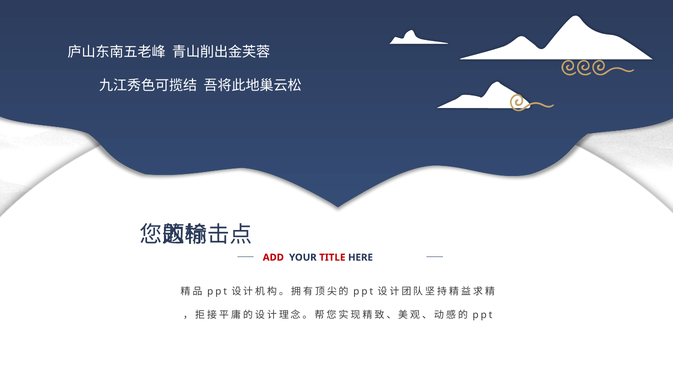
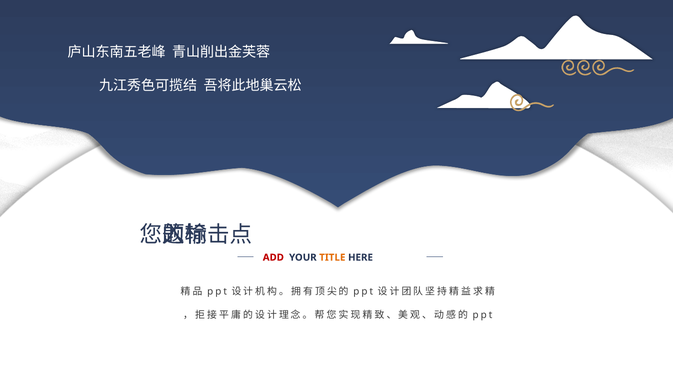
TITLE colour: red -> orange (332, 258)
